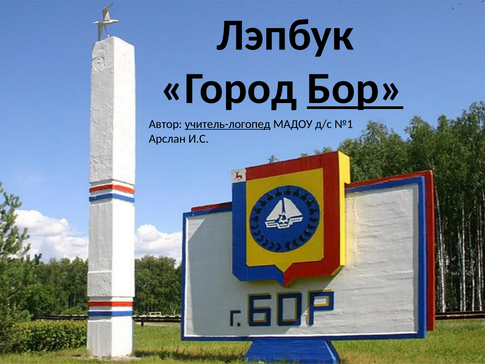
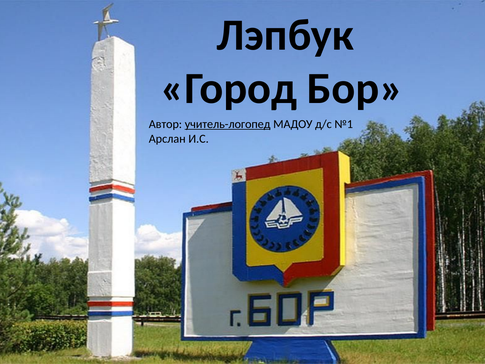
Бор underline: present -> none (355, 88)
